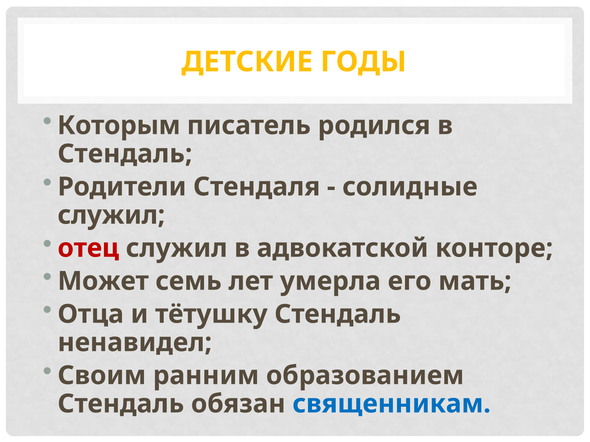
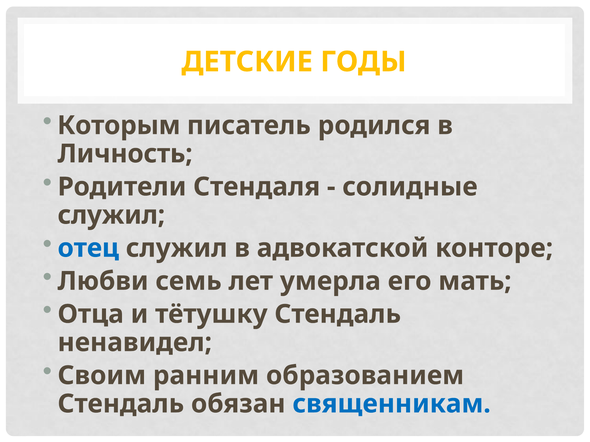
Стендаль: Стендаль -> Личность (125, 154)
отец colour: red -> blue (88, 248)
Может: Может -> Любви (103, 281)
